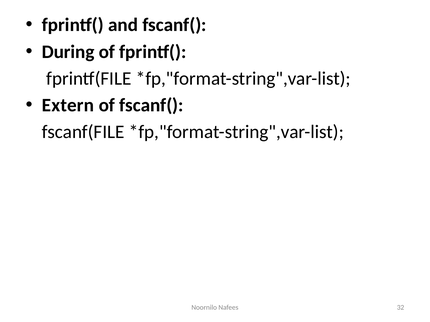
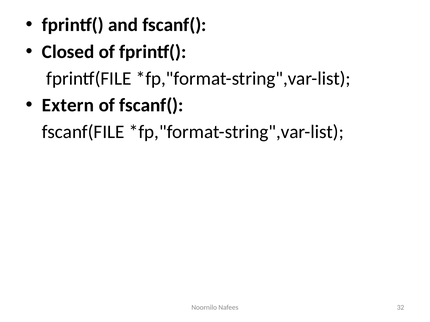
During: During -> Closed (68, 52)
